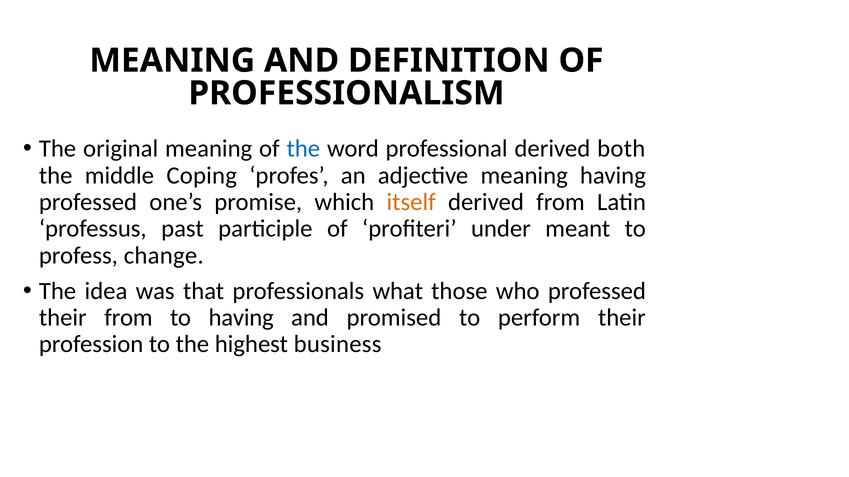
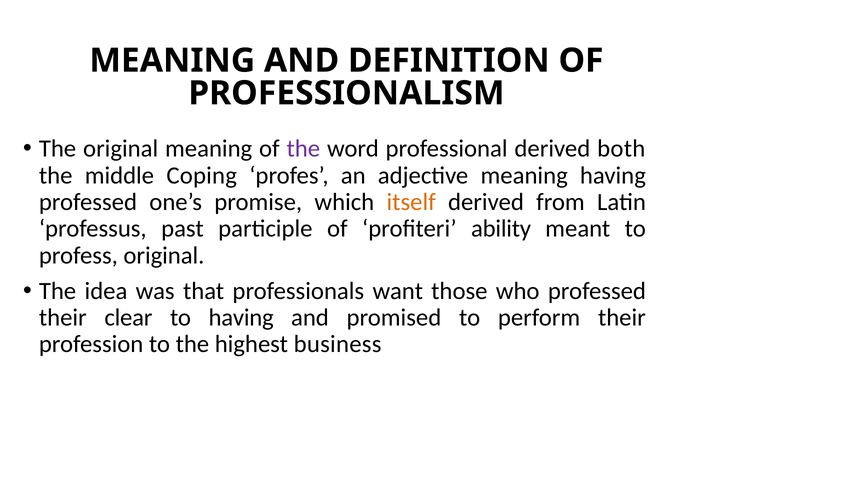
the colour: blue -> purple (303, 149)
under: under -> ability (501, 229)
profess change: change -> original (164, 256)
what: what -> want (398, 291)
their from: from -> clear (128, 318)
